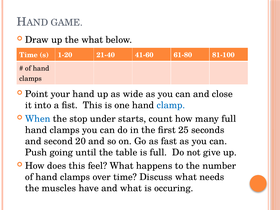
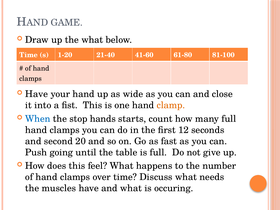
Point: Point -> Have (37, 94)
clamp colour: blue -> orange (171, 105)
under: under -> hands (103, 119)
25: 25 -> 12 (183, 130)
